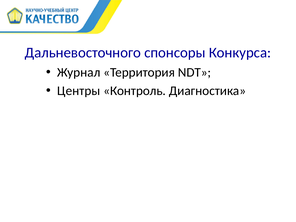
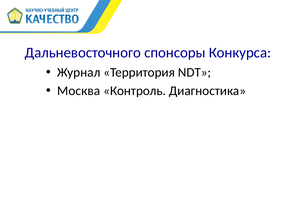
Центры: Центры -> Москва (79, 91)
